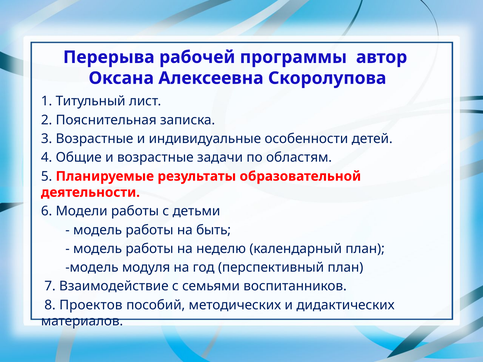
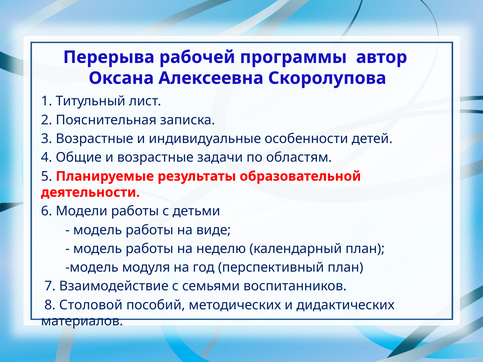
быть: быть -> виде (214, 230)
Проектов: Проектов -> Столовой (91, 305)
